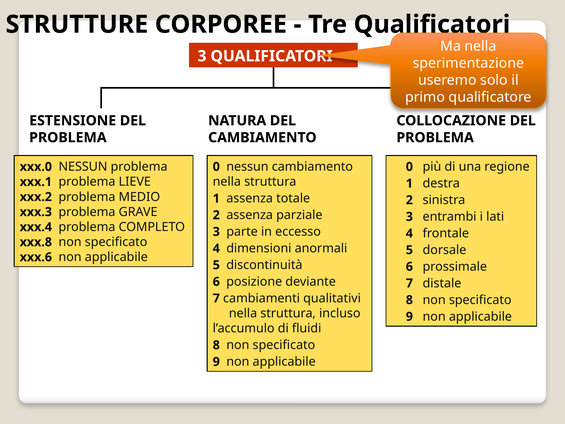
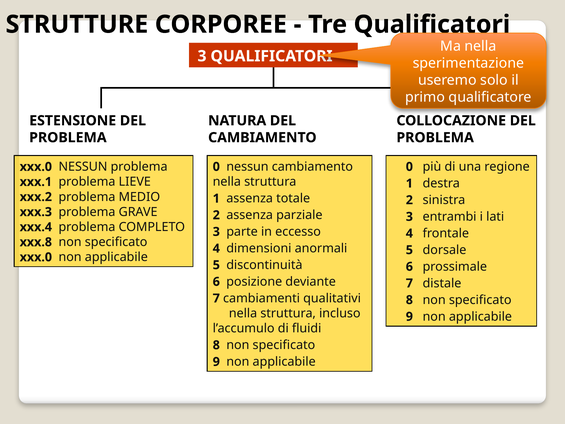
xxx.6: xxx.6 -> xxx.0 (36, 257)
